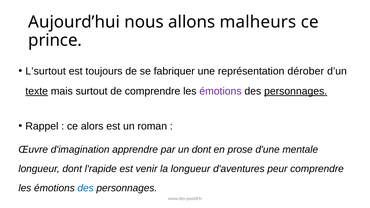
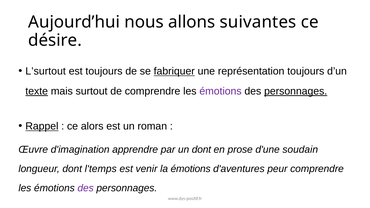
malheurs: malheurs -> suivantes (258, 22)
prince: prince -> désire (55, 40)
fabriquer underline: none -> present (174, 71)
représentation dérober: dérober -> toujours (306, 71)
Rappel underline: none -> present (42, 126)
mentale: mentale -> soudain (300, 150)
l'rapide: l'rapide -> l'temps (101, 169)
la longueur: longueur -> émotions (191, 169)
des colour: blue -> purple (86, 188)
